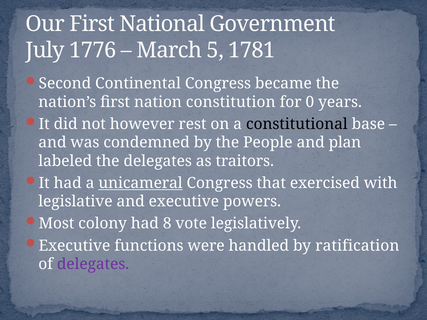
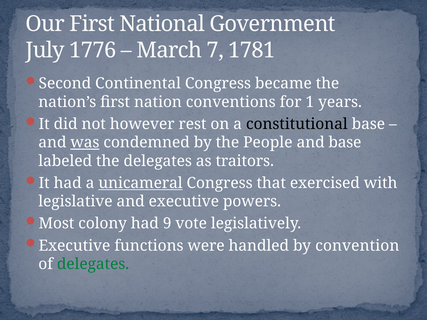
5: 5 -> 7 (215, 50)
constitution: constitution -> conventions (231, 102)
0: 0 -> 1 (310, 102)
was underline: none -> present (85, 143)
and plan: plan -> base (345, 143)
8: 8 -> 9 (167, 224)
ratification: ratification -> convention (357, 246)
delegates colour: purple -> green (93, 264)
